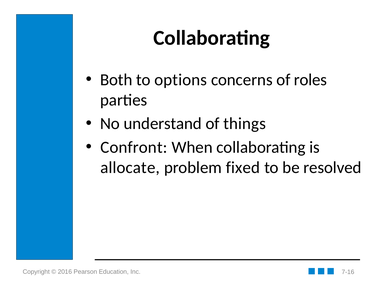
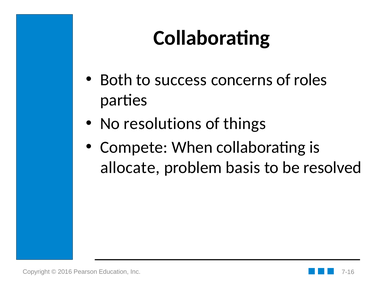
options: options -> success (181, 80)
understand: understand -> resolutions (163, 123)
Confront: Confront -> Compete (134, 147)
fixed: fixed -> basis (243, 167)
